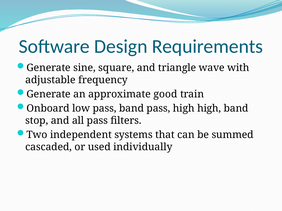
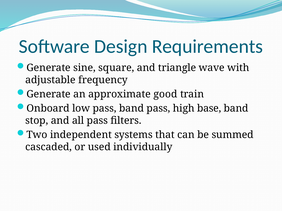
high high: high -> base (209, 109)
